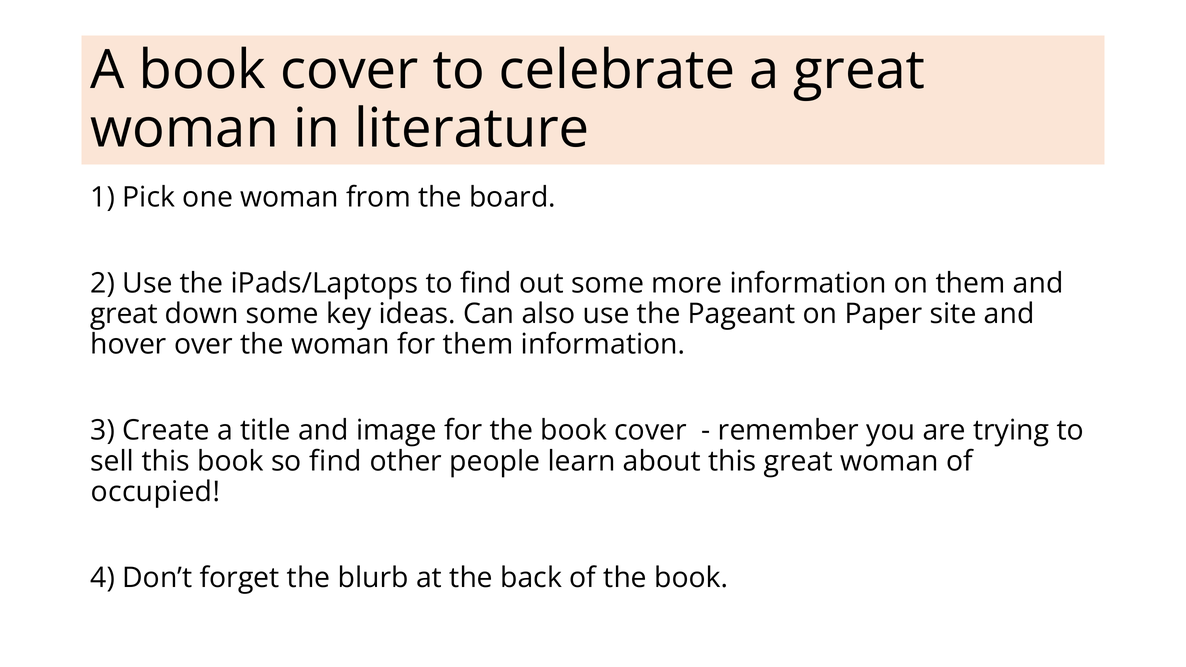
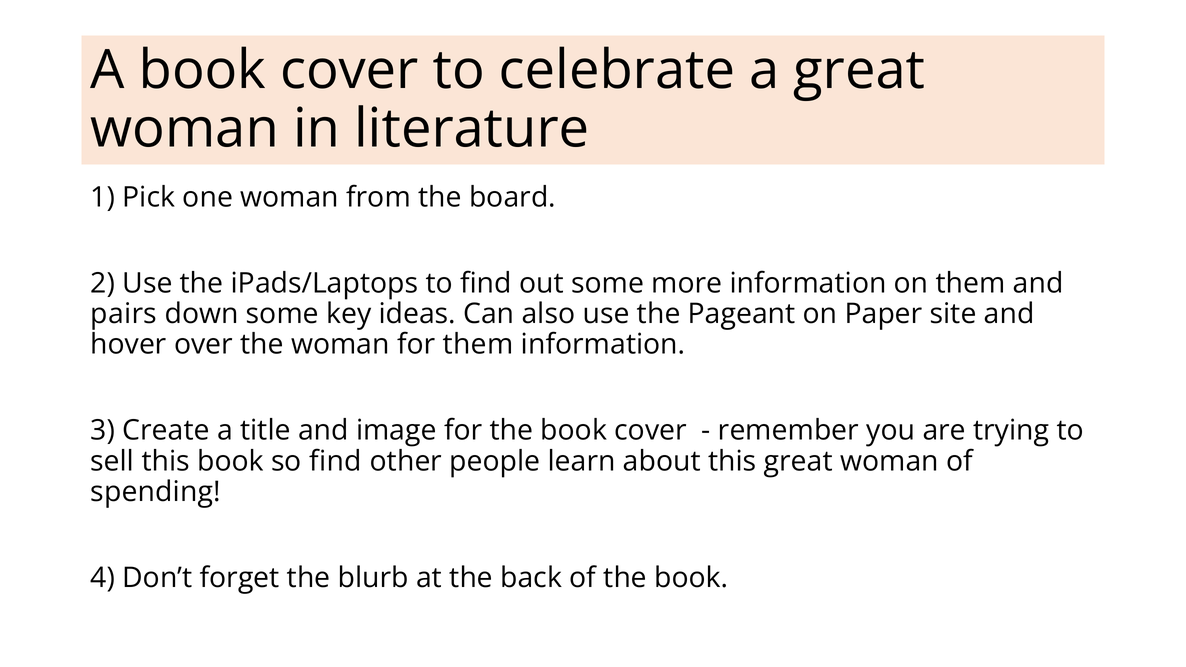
great: great -> pairs (124, 314)
occupied: occupied -> spending (156, 492)
